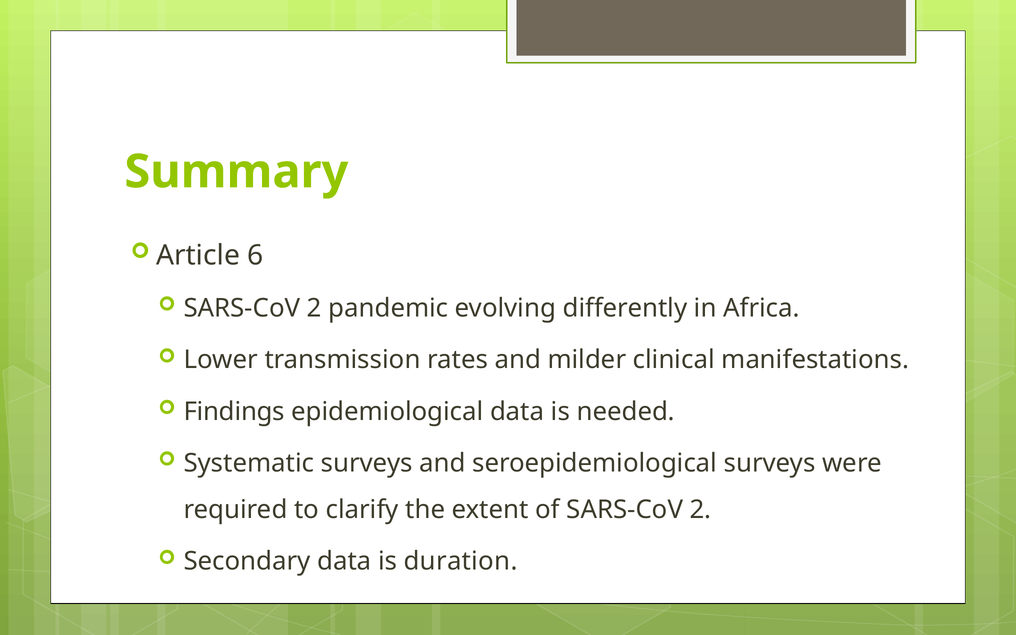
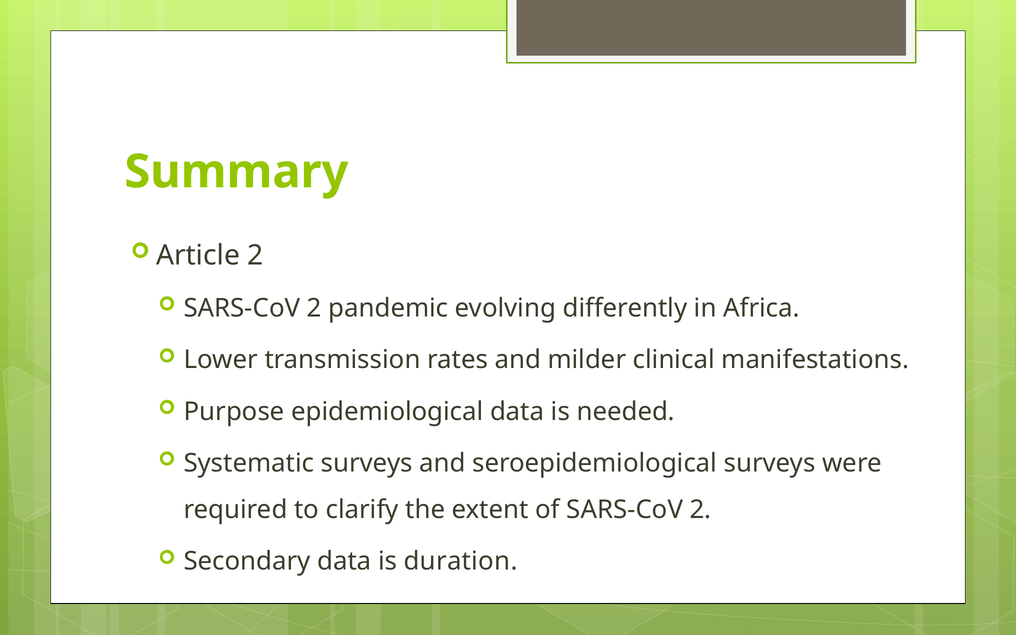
Article 6: 6 -> 2 (255, 255)
Findings: Findings -> Purpose (234, 411)
